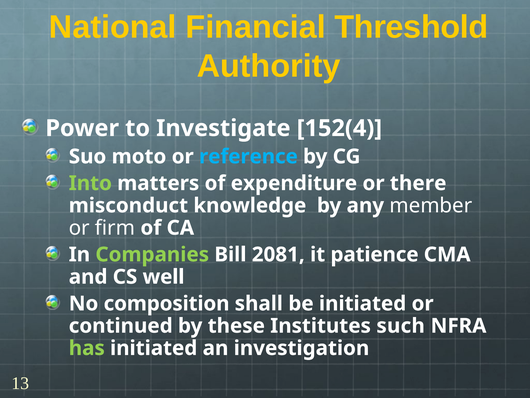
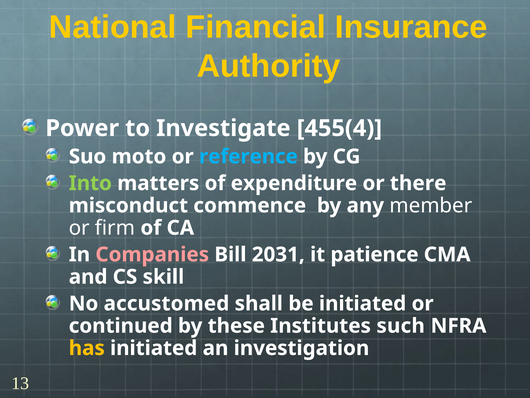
Threshold: Threshold -> Insurance (411, 27)
152(4: 152(4 -> 455(4 (339, 128)
knowledge: knowledge -> commence (250, 205)
Companies colour: light green -> pink (152, 254)
2081: 2081 -> 2031 (278, 254)
well: well -> skill (163, 277)
composition: composition -> accustomed (166, 303)
has colour: light green -> yellow (87, 348)
